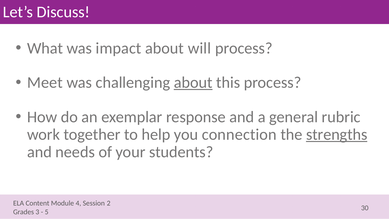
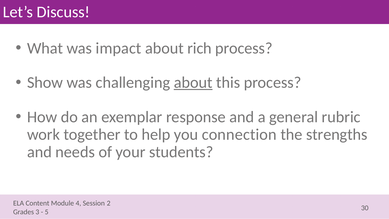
will: will -> rich (200, 48)
Meet: Meet -> Show (45, 83)
strengths underline: present -> none (337, 134)
